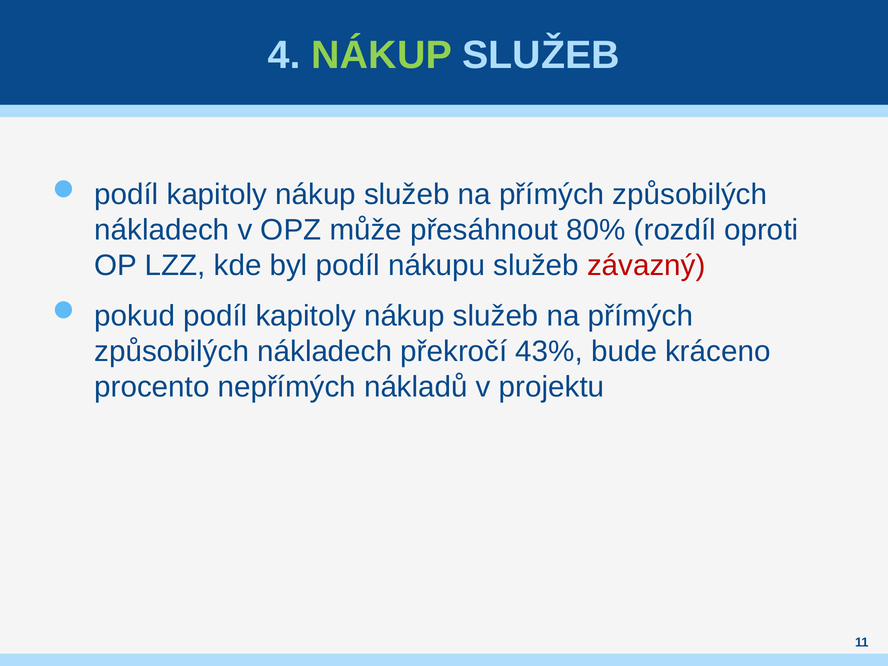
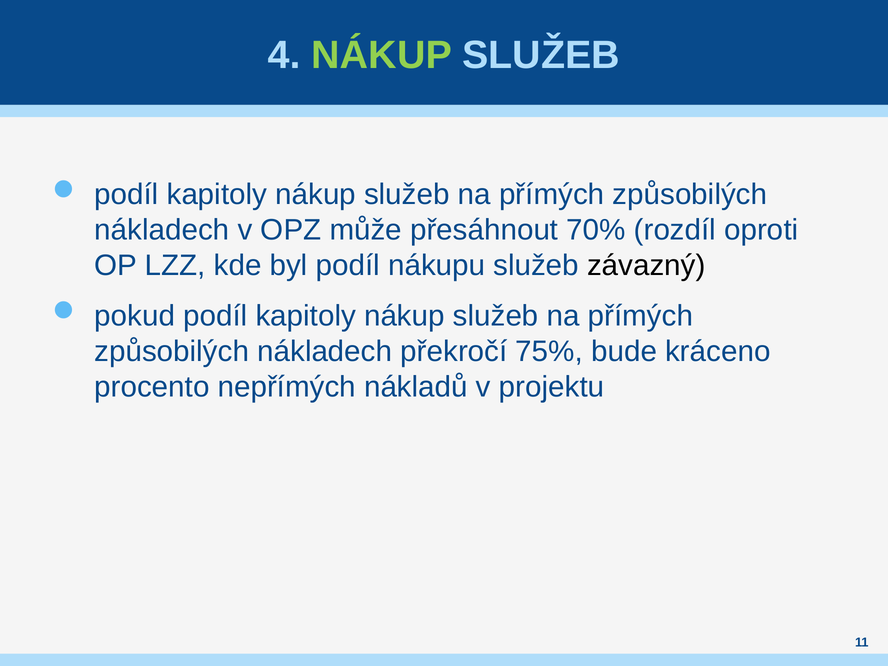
80%: 80% -> 70% (596, 230)
závazný colour: red -> black (646, 266)
43%: 43% -> 75% (549, 352)
